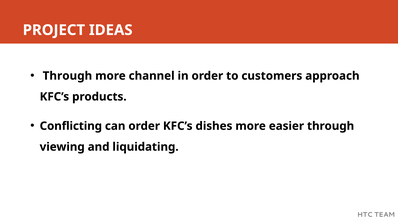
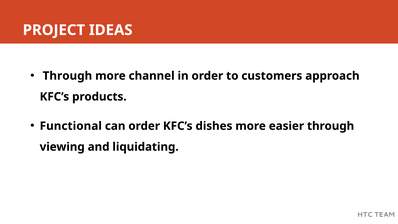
Conflicting: Conflicting -> Functional (71, 126)
